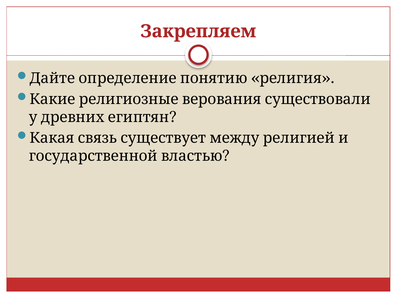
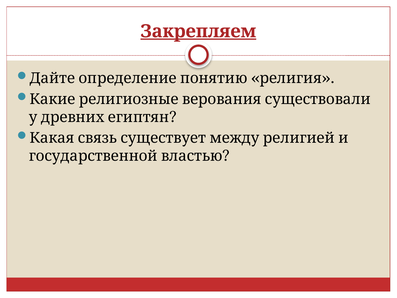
Закрепляем underline: none -> present (198, 31)
